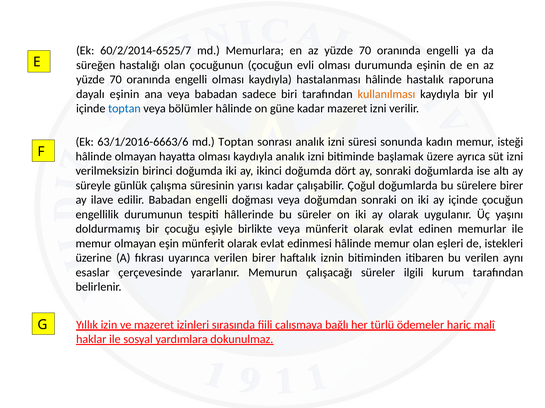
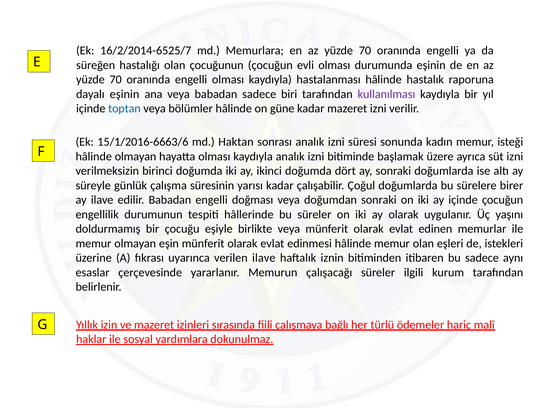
60/2/2014-6525/7: 60/2/2014-6525/7 -> 16/2/2014-6525/7 (146, 51)
kullanılması colour: orange -> purple (386, 94)
63/1/2016-6663/6: 63/1/2016-6663/6 -> 15/1/2016-6663/6 (143, 142)
md Toptan: Toptan -> Haktan (236, 142)
verilen birer: birer -> ilave (264, 258)
bu verilen: verilen -> sadece (482, 258)
